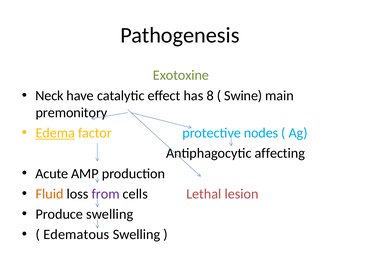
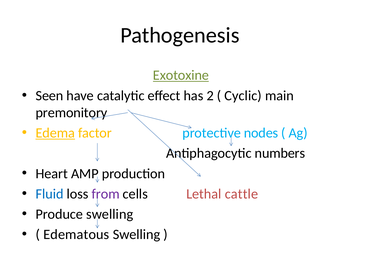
Exotoxine underline: none -> present (181, 75)
Neck: Neck -> Seen (49, 96)
8: 8 -> 2 (210, 96)
Swine: Swine -> Cyclic (243, 96)
affecting: affecting -> numbers (280, 153)
Acute: Acute -> Heart (52, 173)
Fluid colour: orange -> blue (50, 194)
lesion: lesion -> cattle (241, 194)
